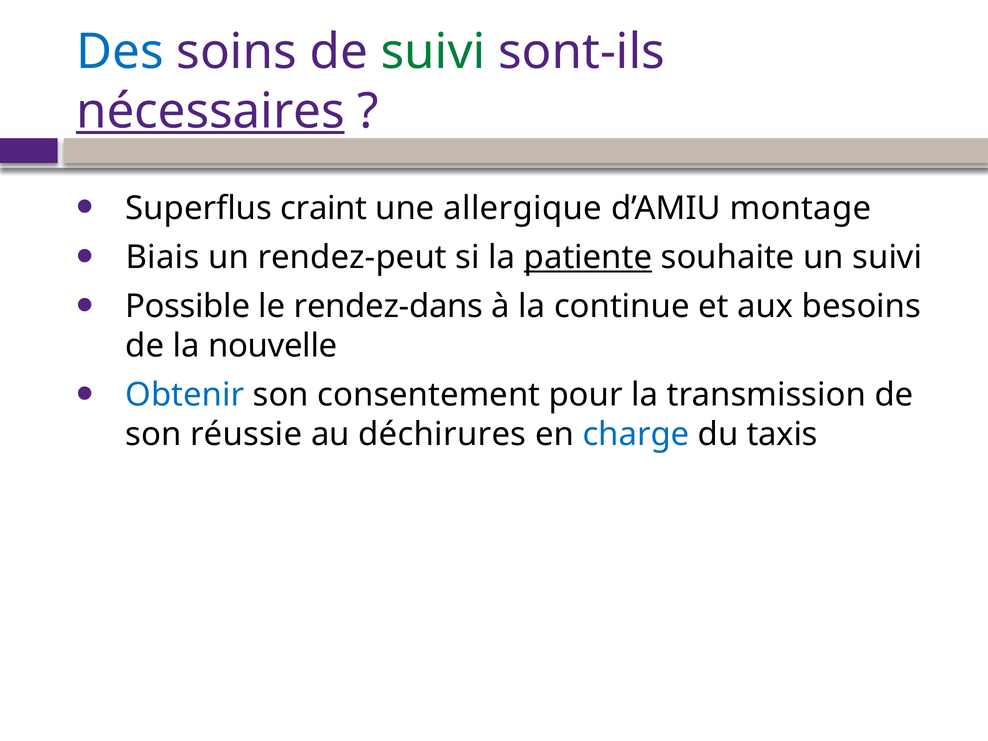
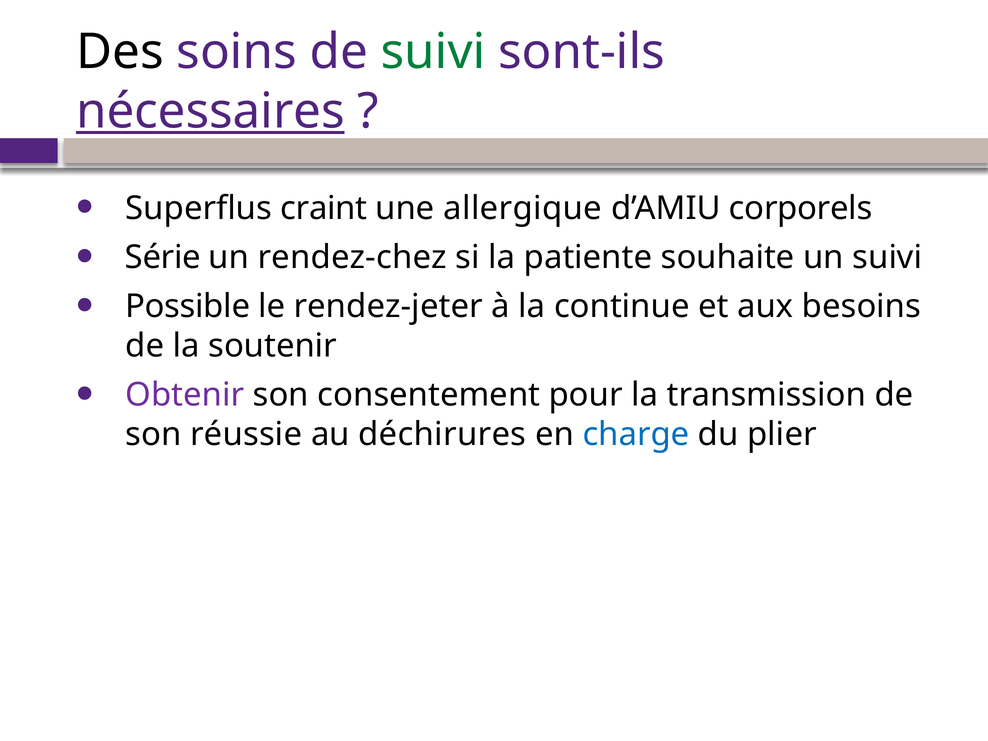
Des colour: blue -> black (120, 52)
montage: montage -> corporels (801, 208)
Biais: Biais -> Série (163, 257)
rendez-peut: rendez-peut -> rendez-chez (352, 257)
patiente underline: present -> none (588, 257)
rendez-dans: rendez-dans -> rendez-jeter (388, 306)
nouvelle: nouvelle -> soutenir (273, 346)
Obtenir colour: blue -> purple (185, 395)
taxis: taxis -> plier (782, 435)
